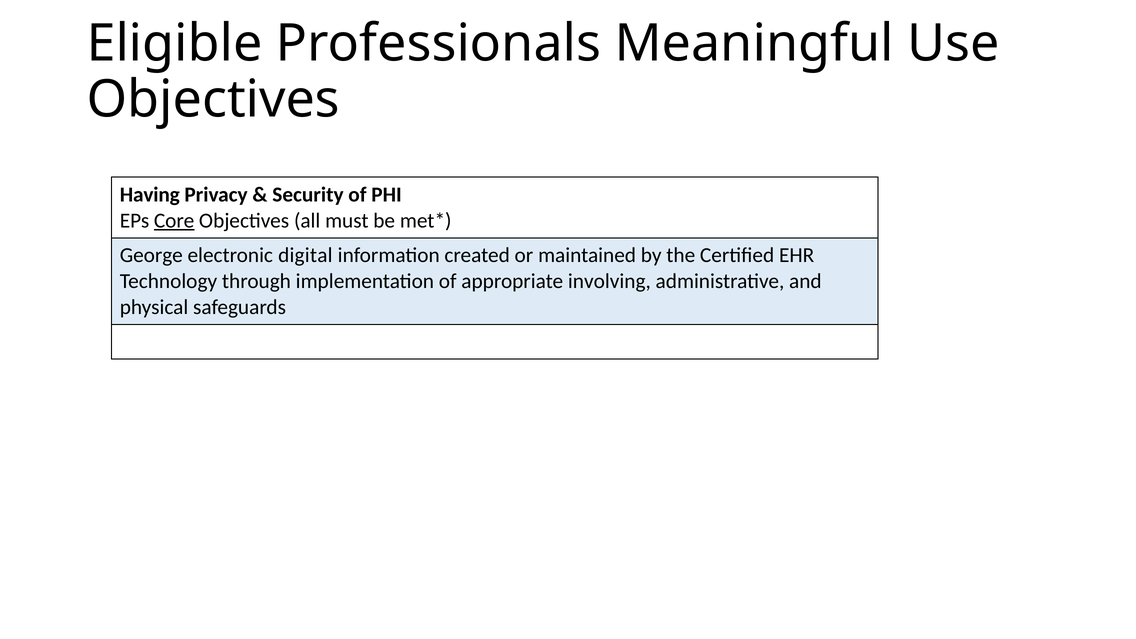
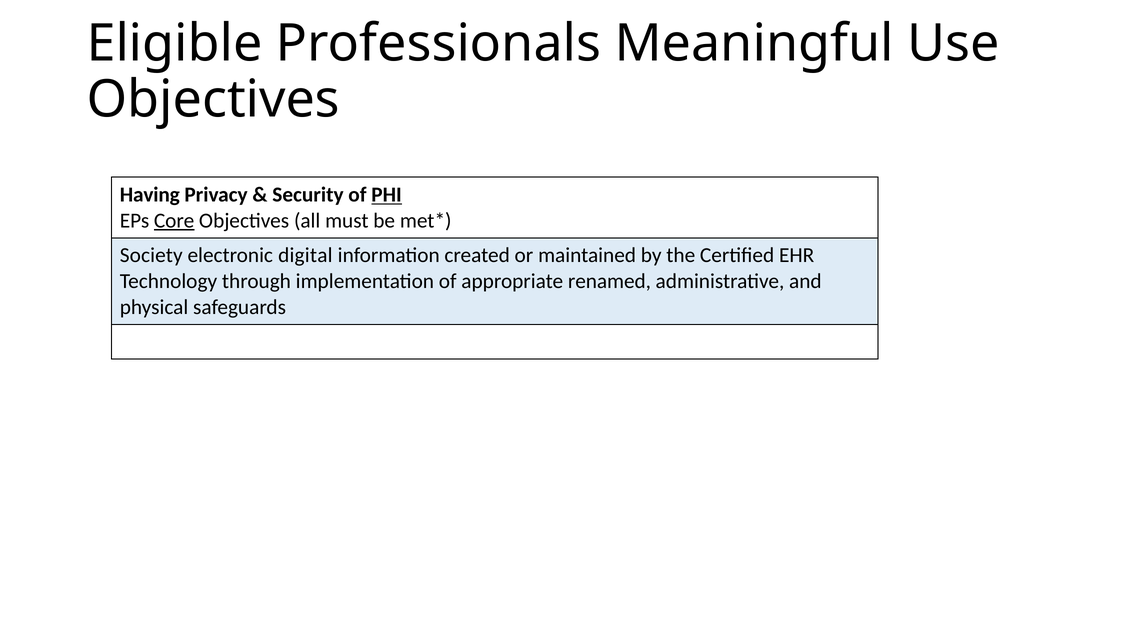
PHI underline: none -> present (387, 195)
George: George -> Society (151, 255)
involving: involving -> renamed (609, 281)
